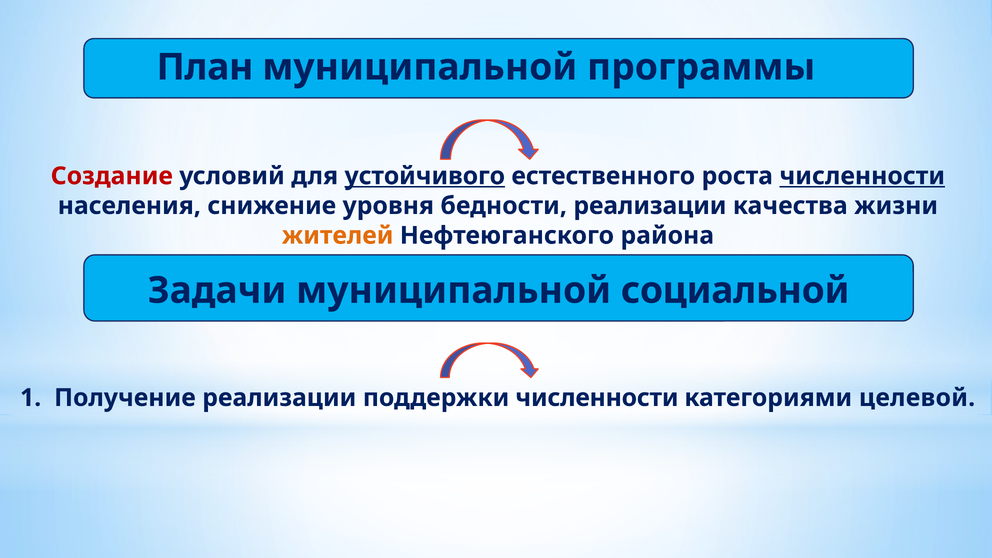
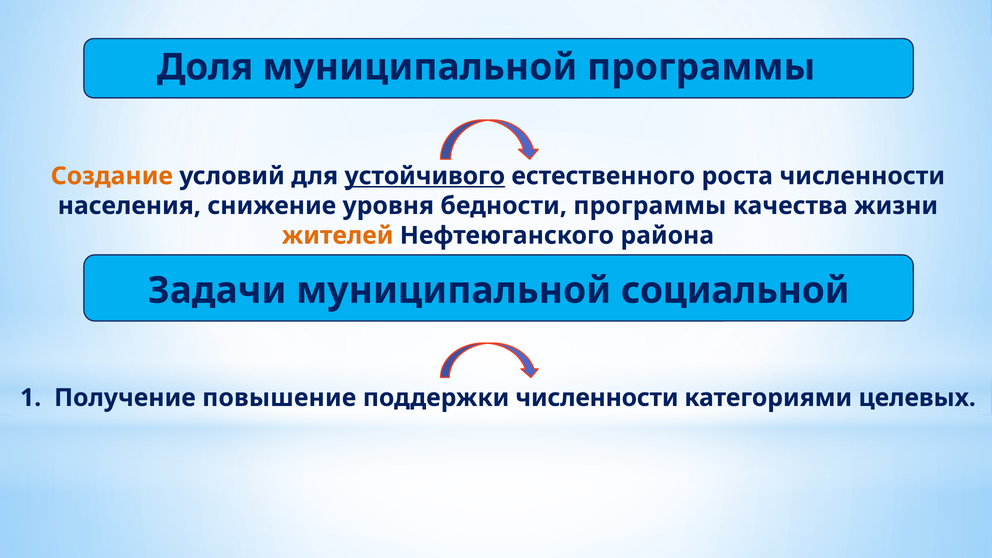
План: План -> Доля (205, 67)
Создание colour: red -> orange (112, 176)
численности underline: present -> none (862, 176)
бедности реализации: реализации -> программы (650, 206)
Получение реализации: реализации -> повышение (279, 398)
целевой: целевой -> целевых (917, 398)
